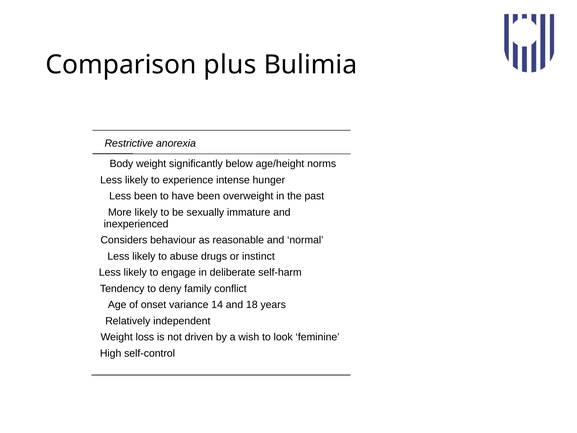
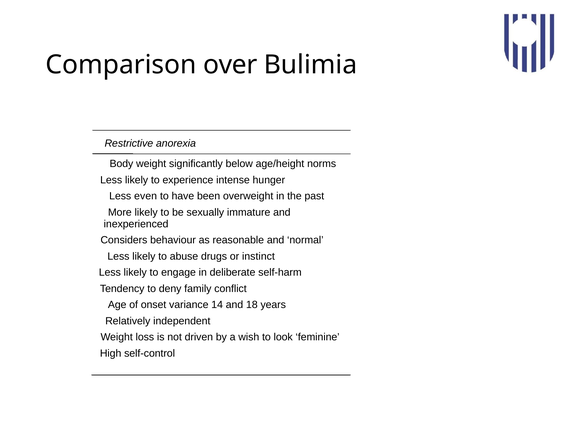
plus: plus -> over (230, 65)
Less been: been -> even (146, 196)
